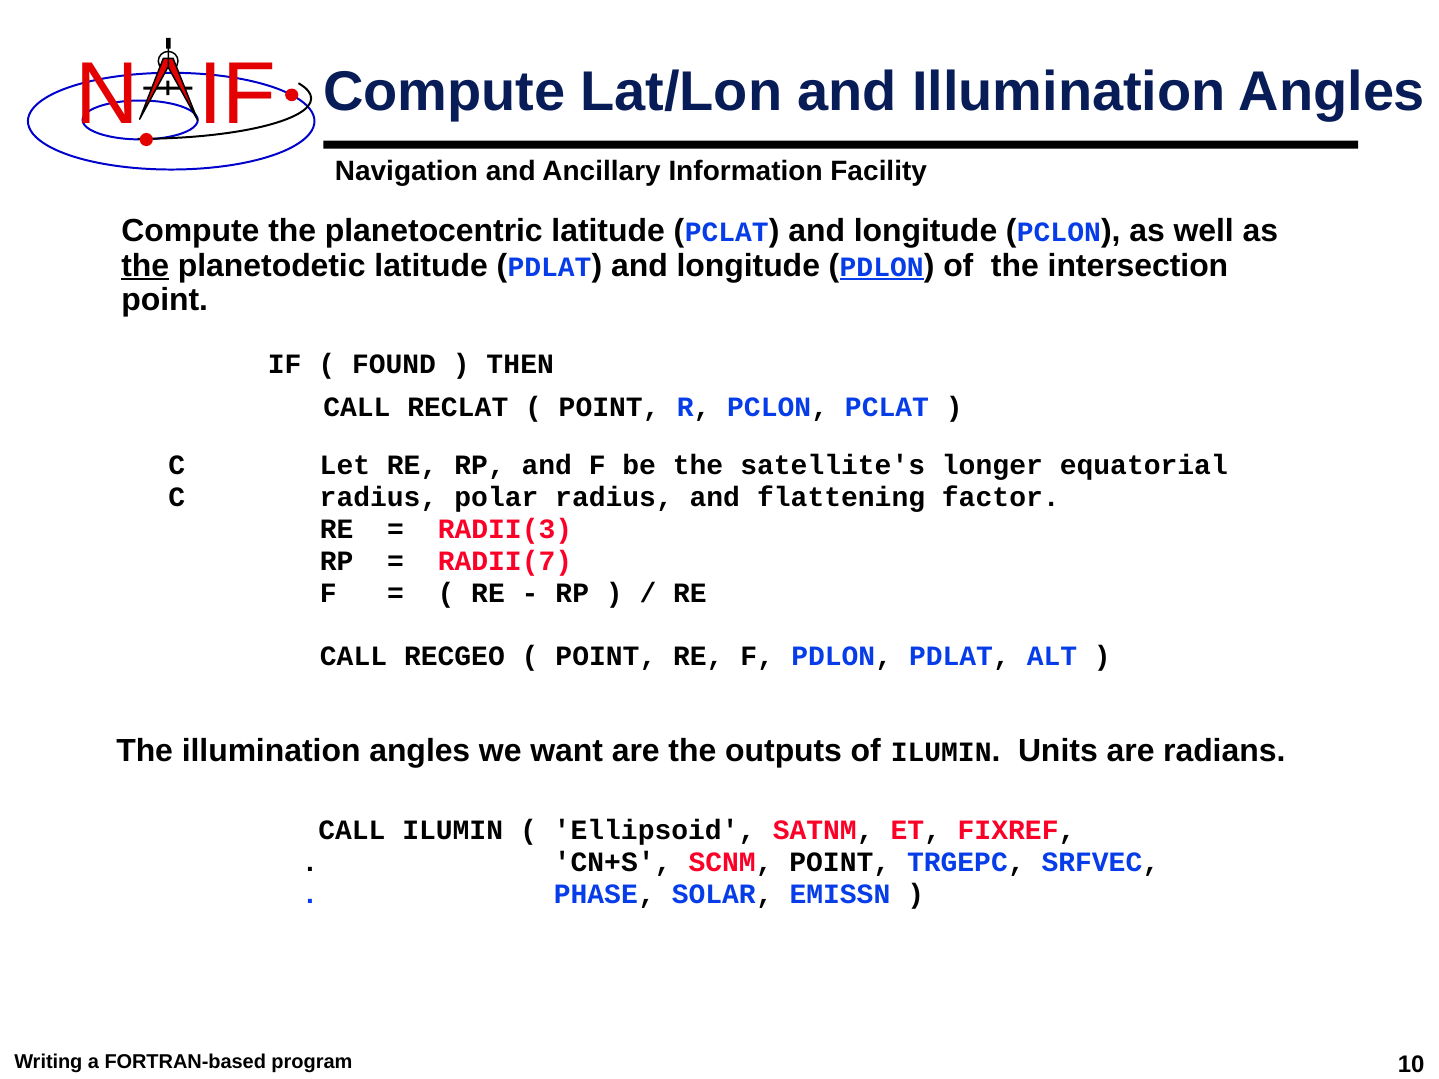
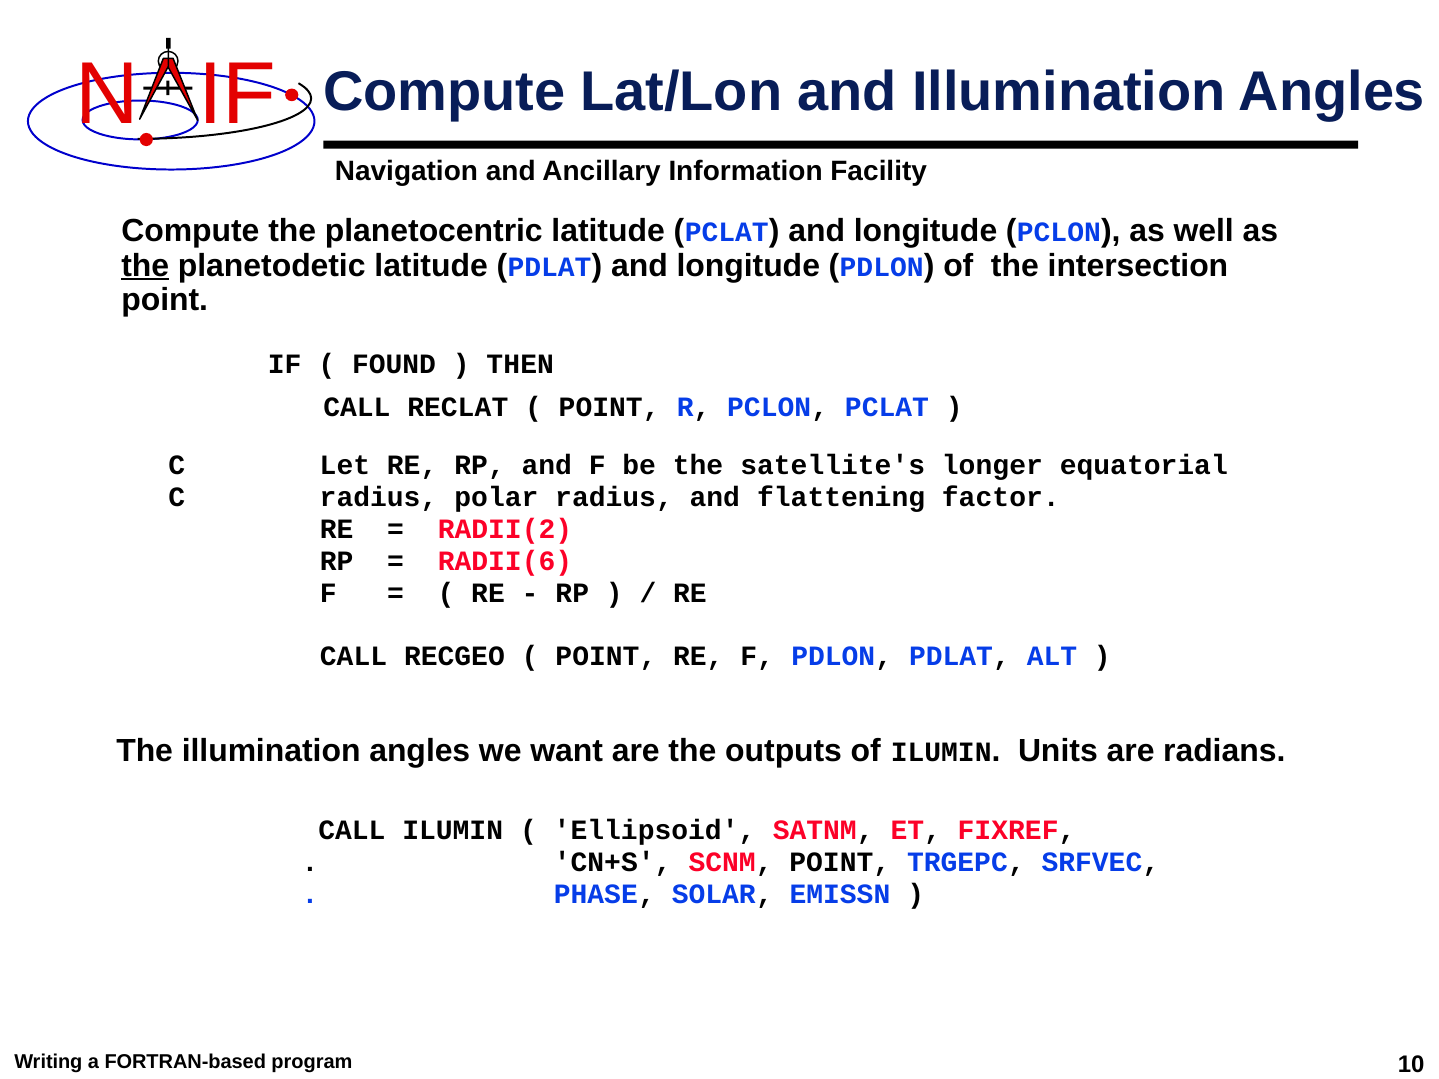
PDLON underline: present -> none (882, 267)
RADII(3: RADII(3 -> RADII(2 (505, 529)
RADII(7: RADII(7 -> RADII(6 (505, 561)
